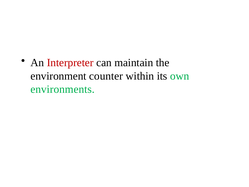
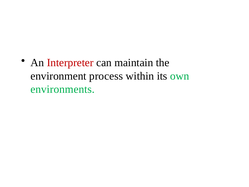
counter: counter -> process (106, 76)
